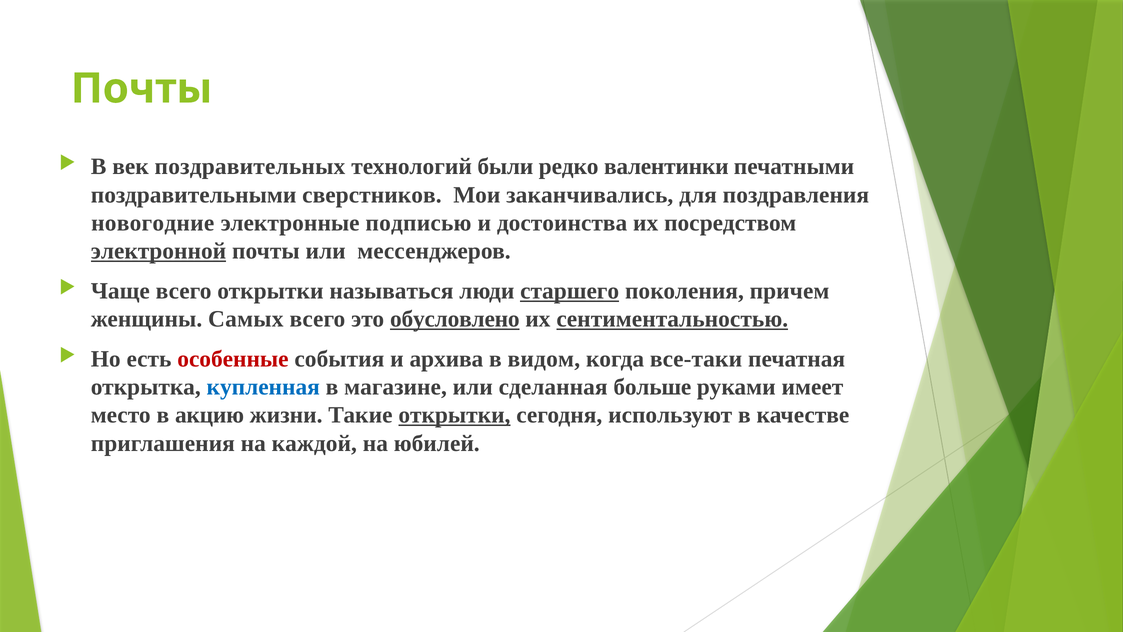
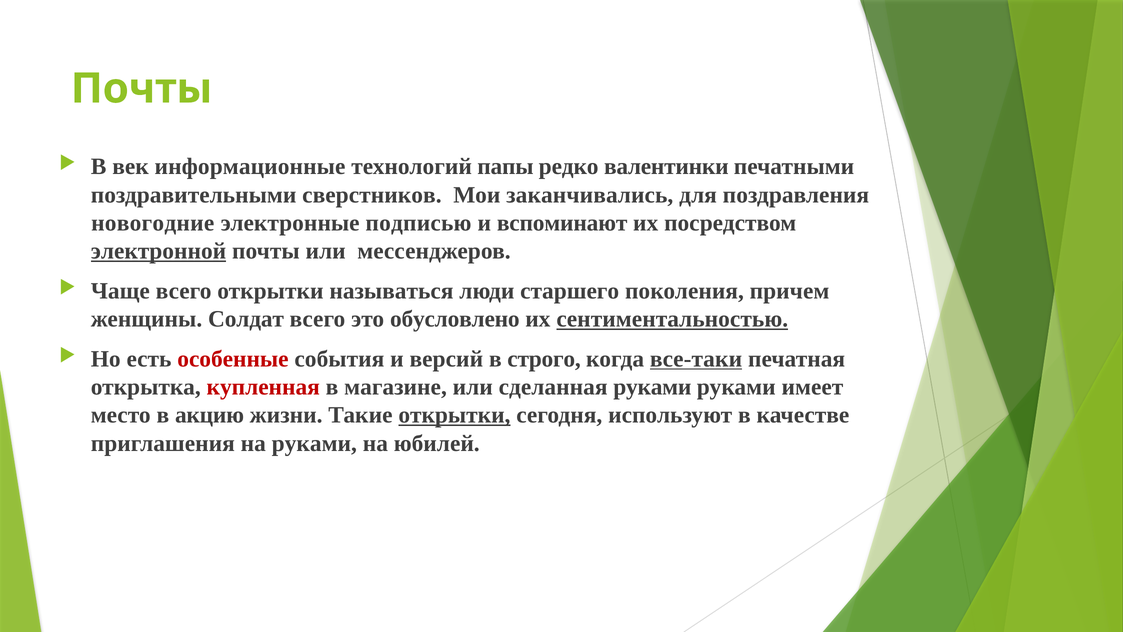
поздравительных: поздравительных -> информационные (250, 167)
были: были -> папы (505, 167)
достоинства: достоинства -> вспоминают (562, 223)
старшего underline: present -> none (570, 291)
Самых: Самых -> Солдат (246, 319)
обусловлено underline: present -> none (455, 319)
архива: архива -> версий (446, 359)
видом: видом -> строго (544, 359)
все-таки underline: none -> present (696, 359)
купленная colour: blue -> red (263, 387)
сделанная больше: больше -> руками (652, 387)
на каждой: каждой -> руками (314, 443)
